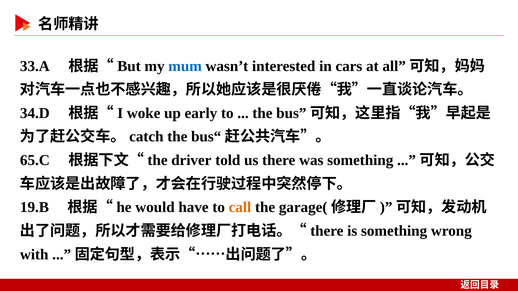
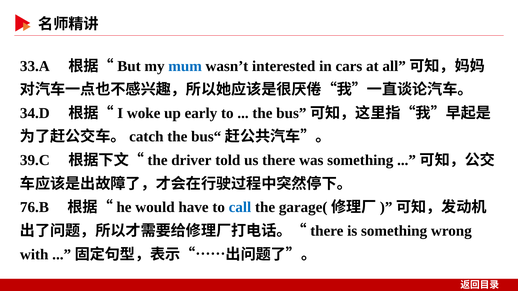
65.C: 65.C -> 39.C (35, 160)
19.B: 19.B -> 76.B (34, 208)
call colour: orange -> blue (240, 208)
